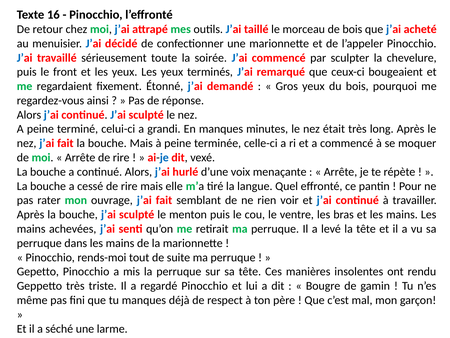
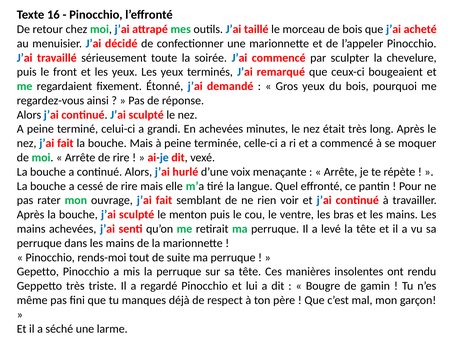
En manques: manques -> achevées (221, 129)
